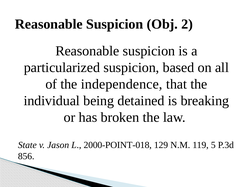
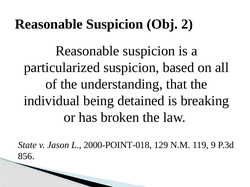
independence: independence -> understanding (122, 84)
5: 5 -> 9 (213, 145)
